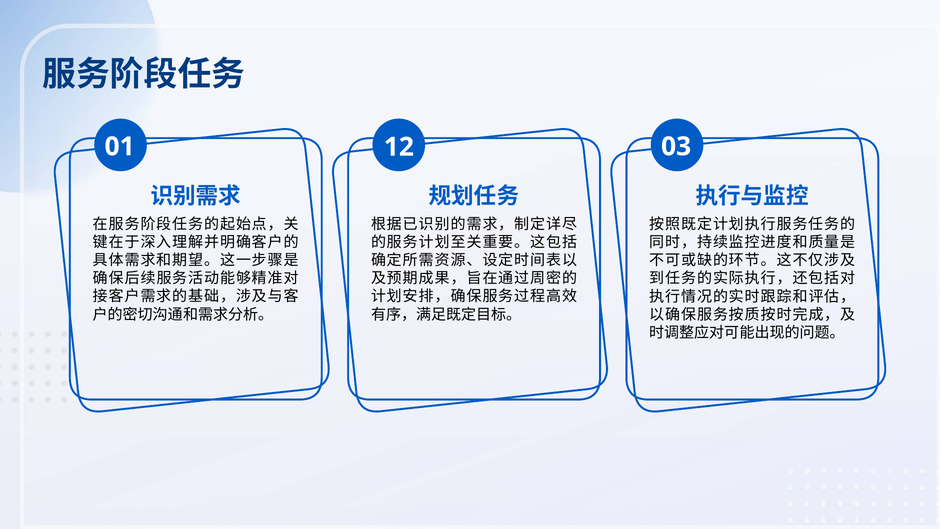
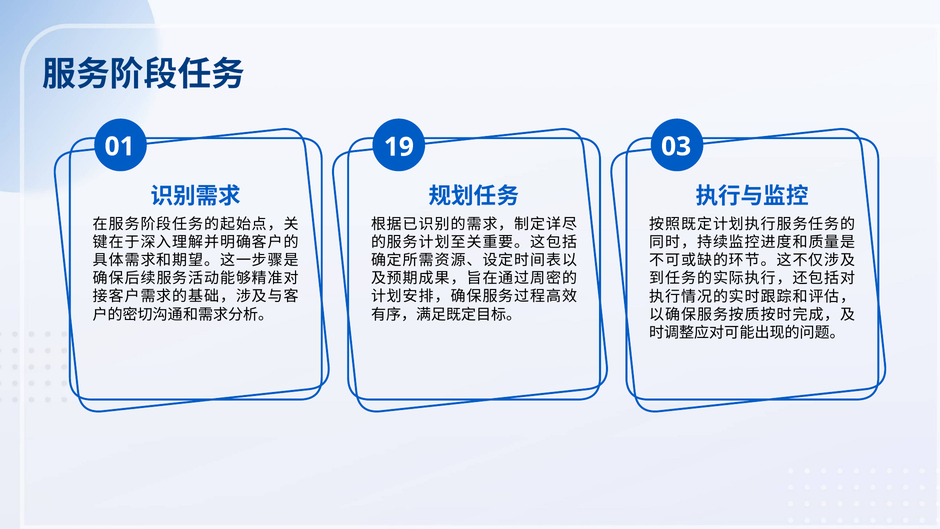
12: 12 -> 19 (399, 147)
